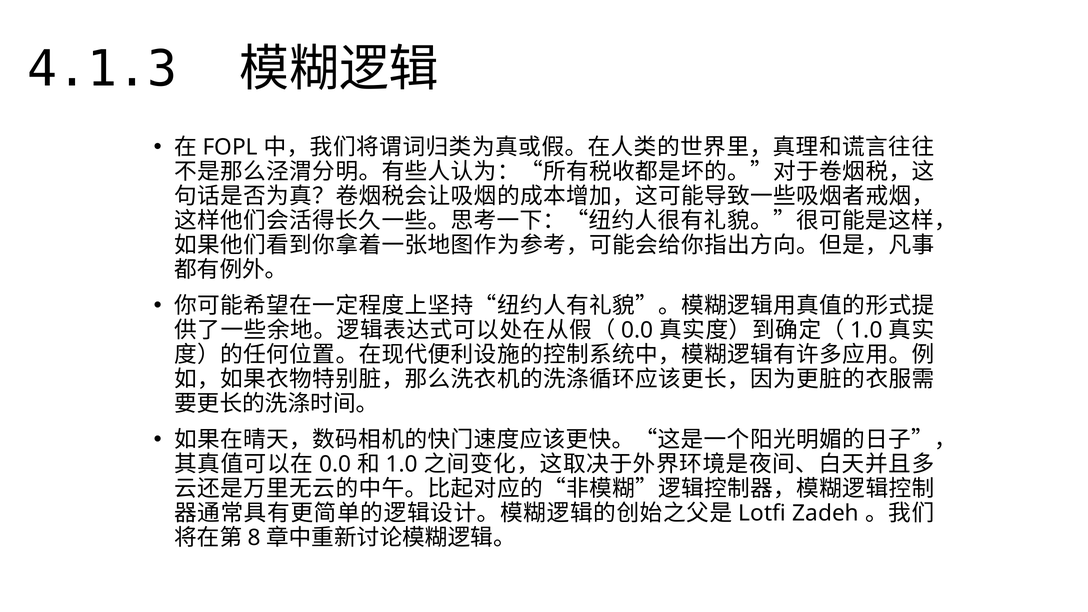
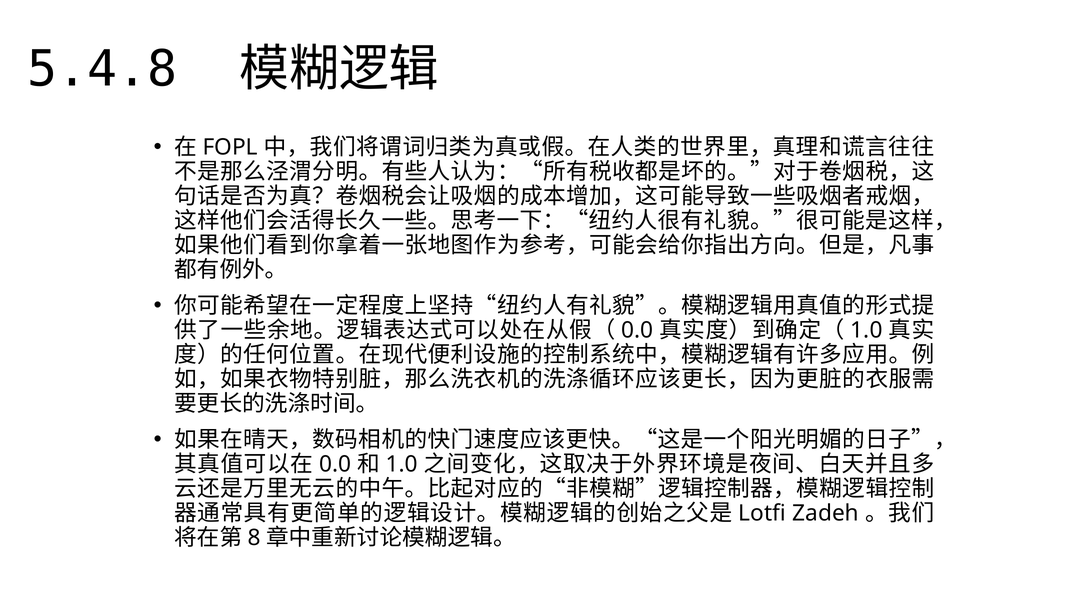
4.1.3: 4.1.3 -> 5.4.8 (102, 69)
